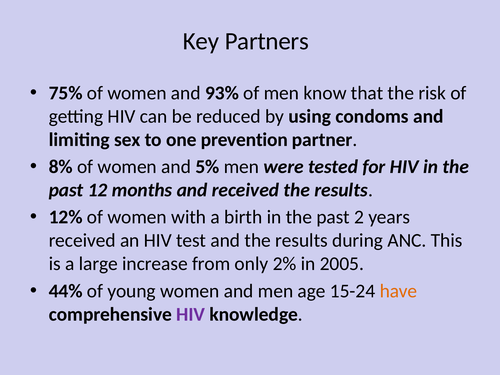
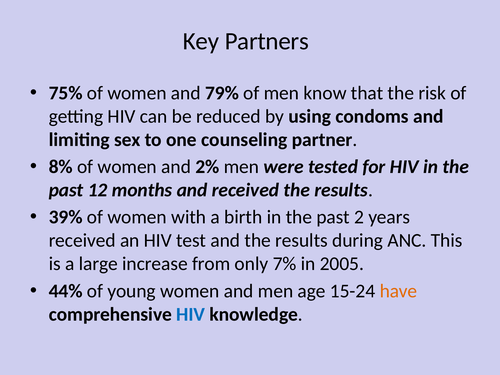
93%: 93% -> 79% (222, 93)
prevention: prevention -> counseling (244, 140)
5%: 5% -> 2% (207, 167)
12%: 12% -> 39% (66, 217)
2%: 2% -> 7% (285, 264)
HIV colour: purple -> blue (191, 314)
